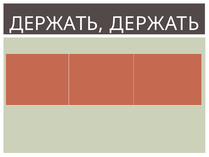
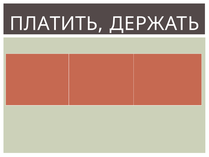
ДЕРЖАТЬ: ДЕРЖАТЬ -> ПЛАТИТЬ (56, 24)
